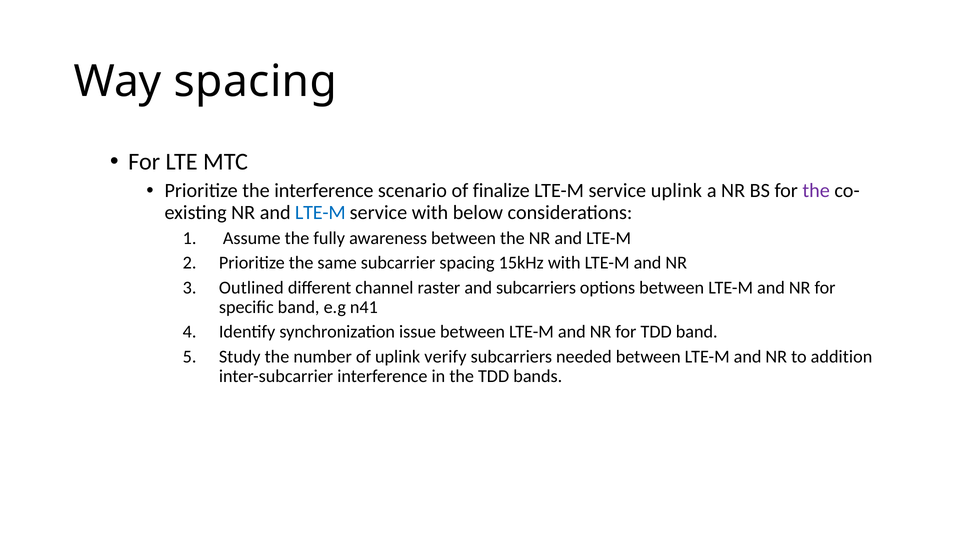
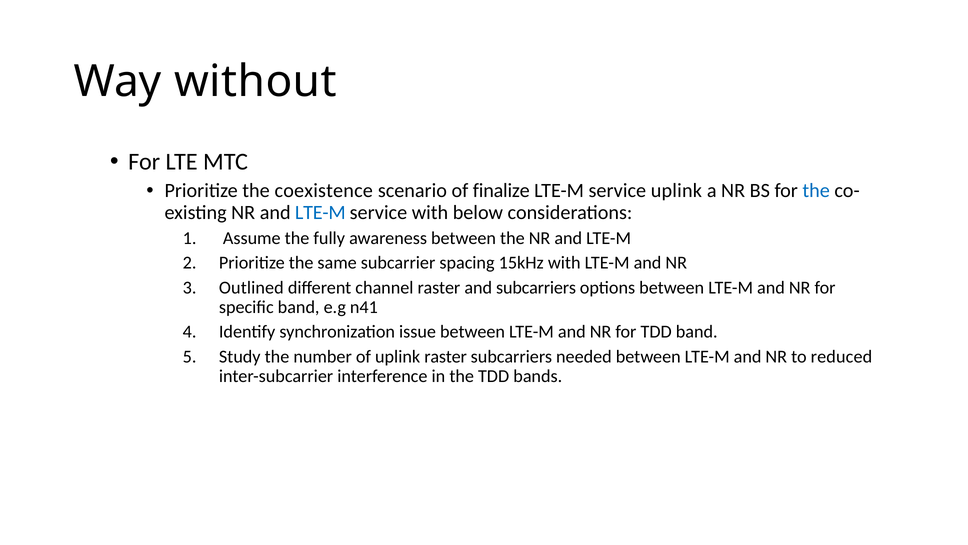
Way spacing: spacing -> without (255, 81)
the interference: interference -> coexistence (324, 191)
the colour: purple -> blue (816, 191)
uplink verify: verify -> raster (446, 356)
addition: addition -> reduced (841, 356)
